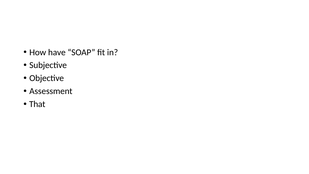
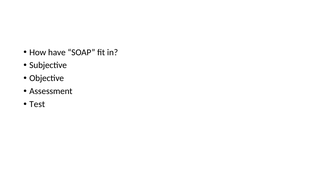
That: That -> Test (37, 104)
